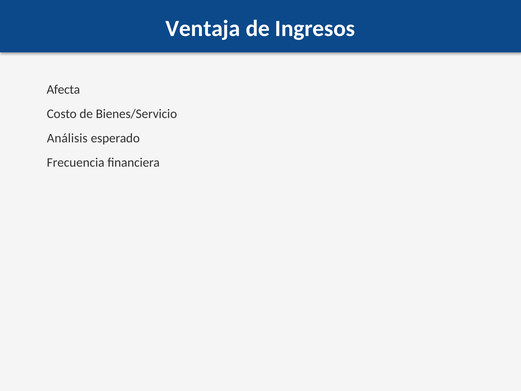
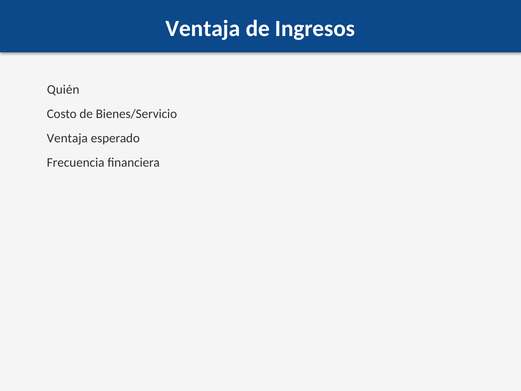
Afecta: Afecta -> Quién (63, 89)
Análisis: Análisis -> Ventaja (67, 138)
